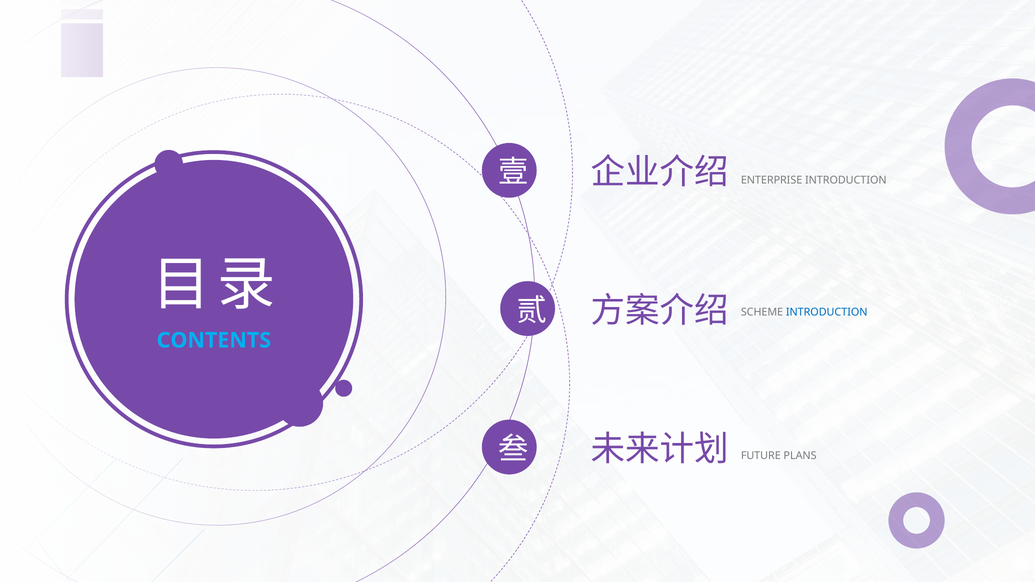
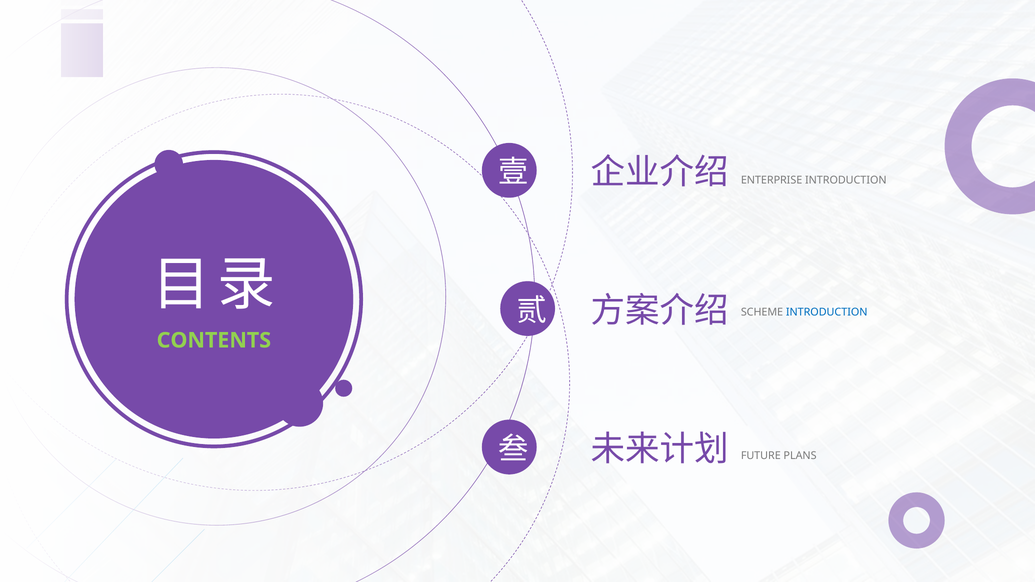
CONTENTS colour: light blue -> light green (214, 340)
